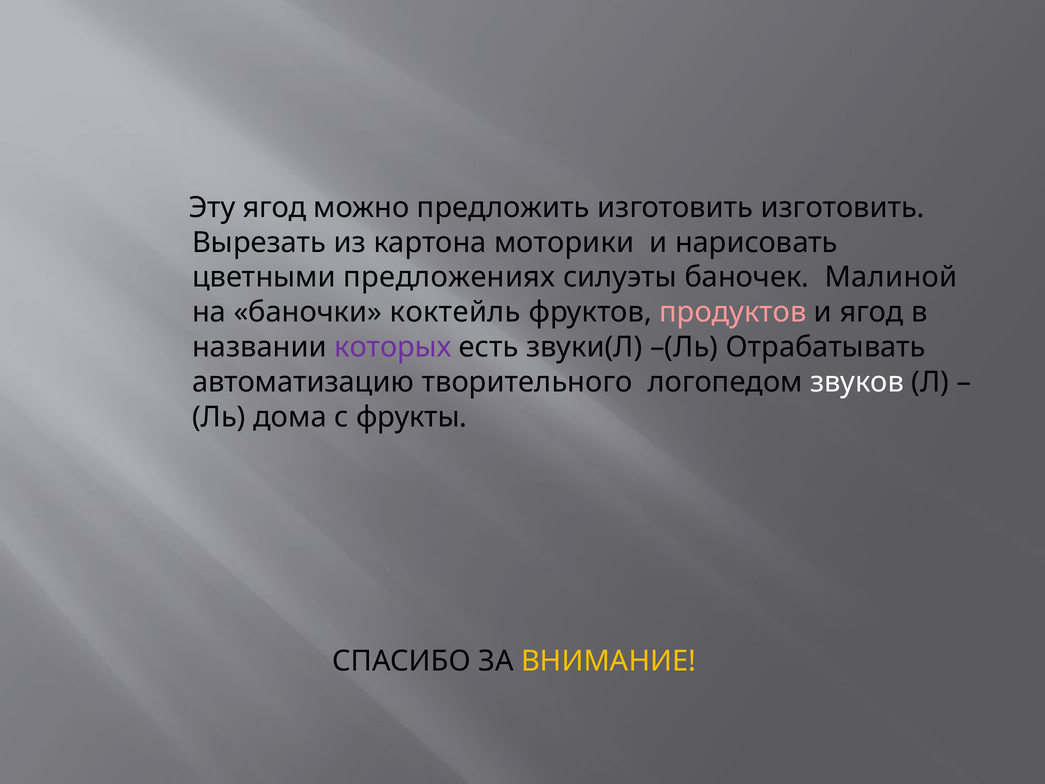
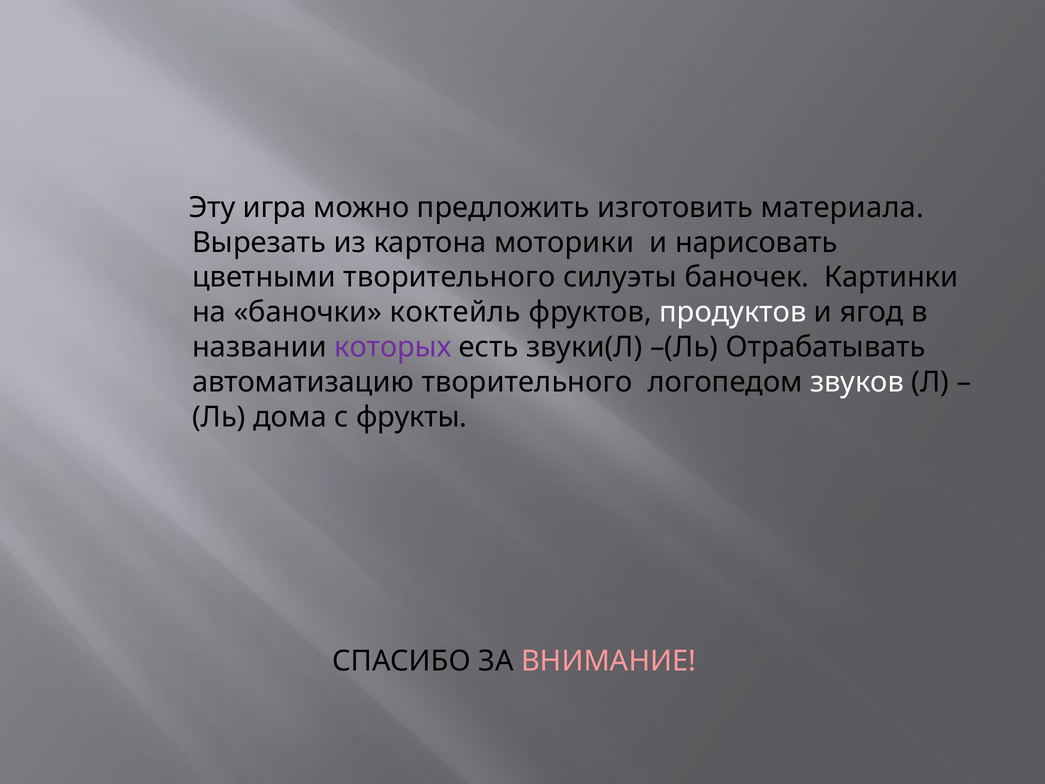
Эту ягод: ягод -> игра (275, 208)
изготовить изготовить: изготовить -> материала (843, 208)
цветными предложениях: предложениях -> творительного (449, 277)
Малиной: Малиной -> Картинки (891, 277)
продуктов colour: pink -> white (733, 312)
ВНИМАНИЕ colour: yellow -> pink (609, 661)
